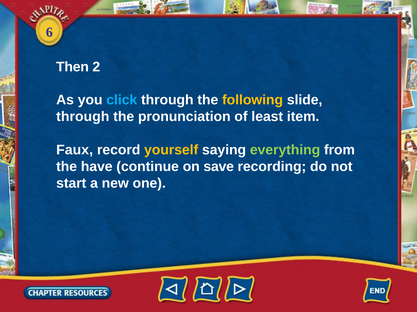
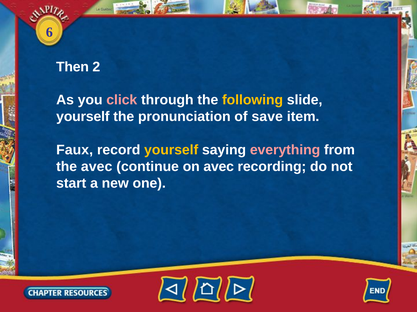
click colour: light blue -> pink (122, 100)
through: through -> yourself (83, 117)
least: least -> save (267, 117)
everything colour: light green -> pink (285, 150)
the have: have -> avec (97, 167)
on save: save -> avec (219, 167)
